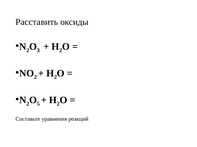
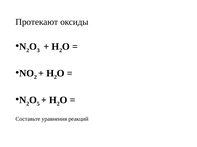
Расставить: Расставить -> Протекают (37, 22)
